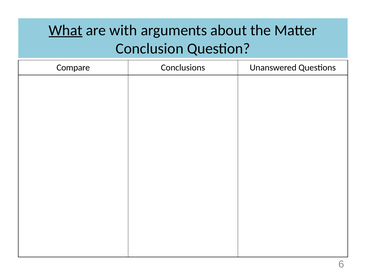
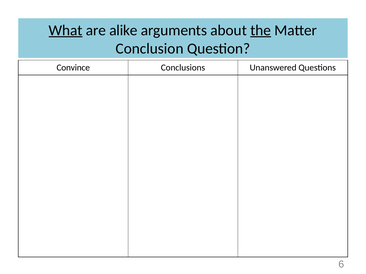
with: with -> alike (123, 30)
the underline: none -> present (261, 30)
Compare: Compare -> Convince (73, 68)
